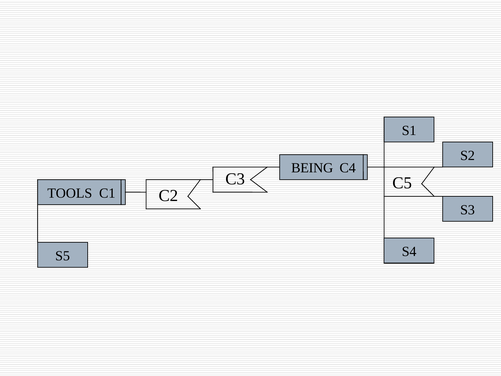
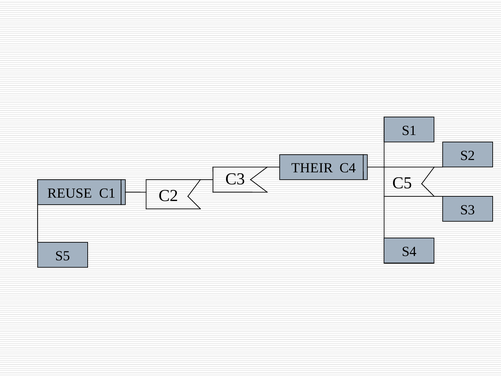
BEING: BEING -> THEIR (312, 168)
TOOLS: TOOLS -> REUSE (70, 193)
